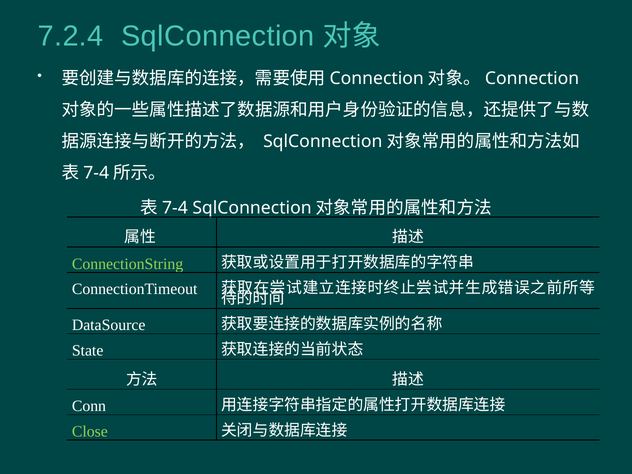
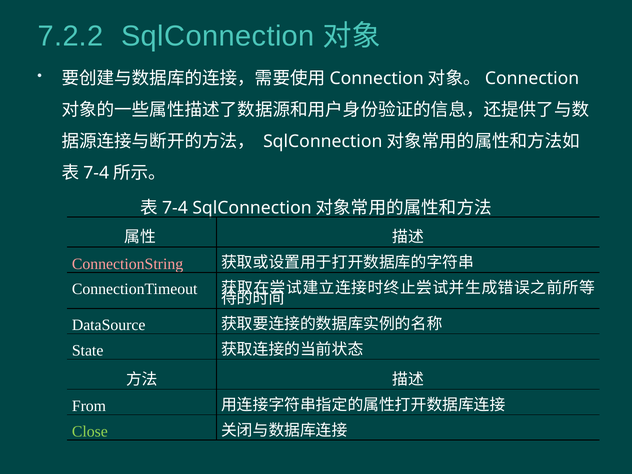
7.2.4: 7.2.4 -> 7.2.2 (71, 36)
ConnectionString colour: light green -> pink (128, 264)
Conn: Conn -> From (89, 406)
